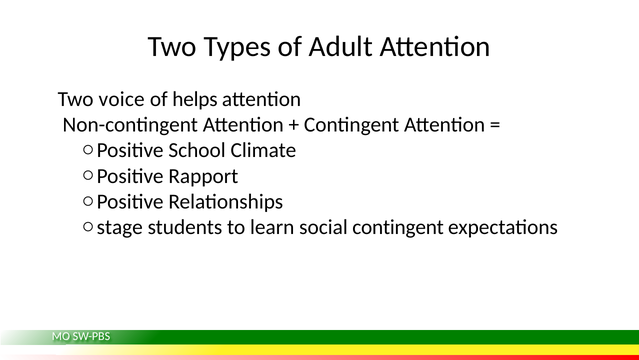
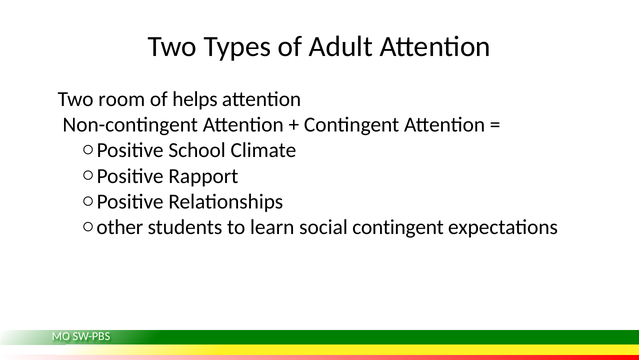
voice: voice -> room (122, 99)
stage: stage -> other (120, 227)
